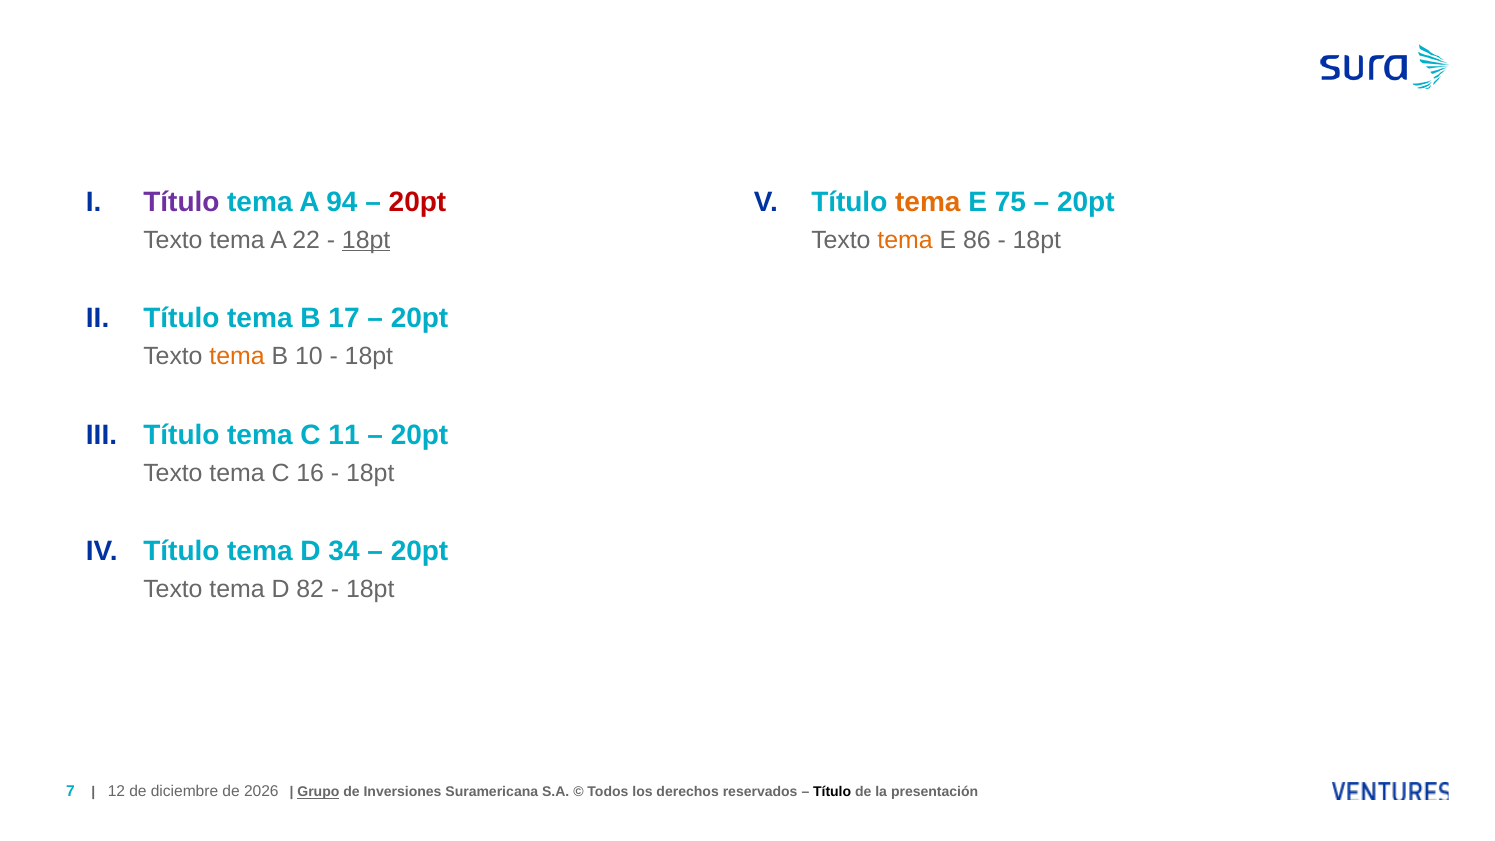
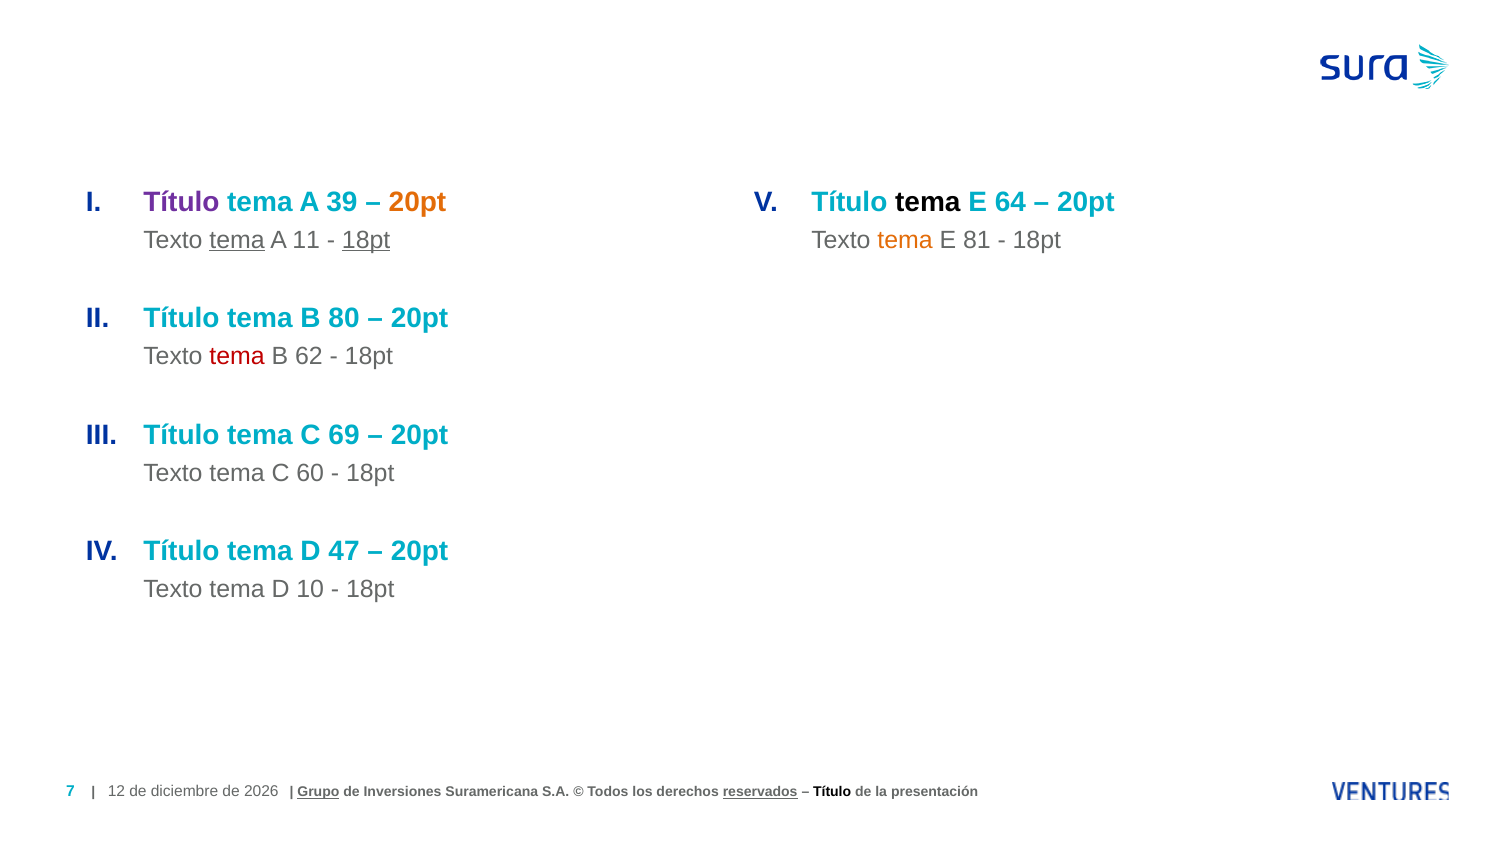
94: 94 -> 39 (342, 202)
20pt colour: red -> orange (417, 202)
tema colour: orange -> black (928, 202)
75: 75 -> 64 (1010, 202)
tema underline: none -> present (237, 240)
22: 22 -> 11 (306, 240)
86: 86 -> 81 (977, 240)
17: 17 -> 80 (344, 319)
tema colour: orange -> red (237, 357)
10: 10 -> 62 (309, 357)
11: 11 -> 69 (344, 435)
16: 16 -> 60 (310, 473)
34: 34 -> 47 (344, 552)
82: 82 -> 10 (310, 590)
reservados underline: none -> present (760, 792)
